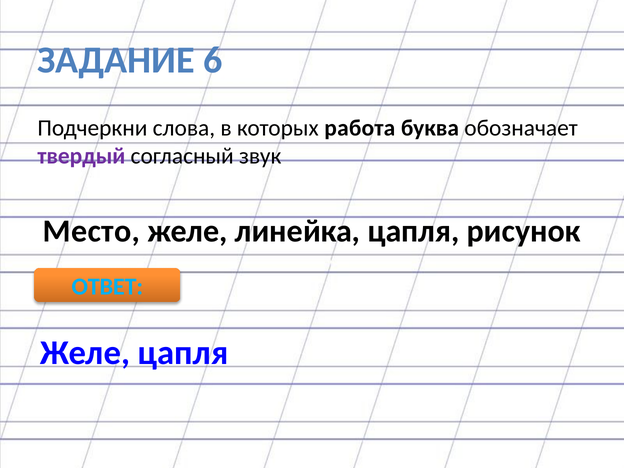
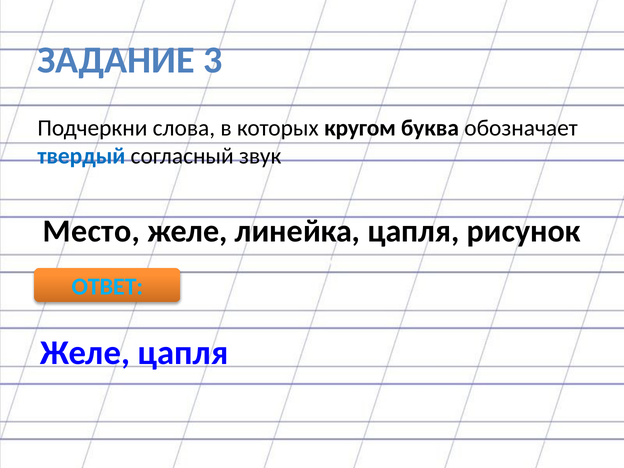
6: 6 -> 3 (213, 60)
работа: работа -> кругом (360, 128)
твердый colour: purple -> blue (81, 156)
